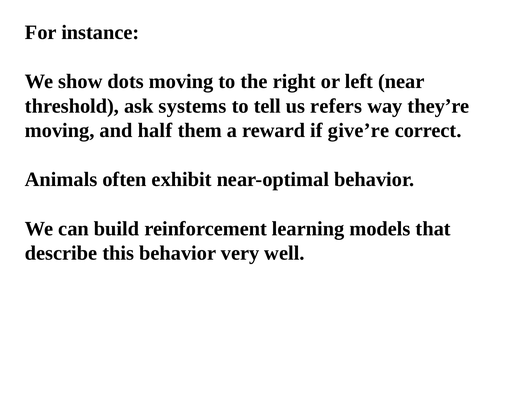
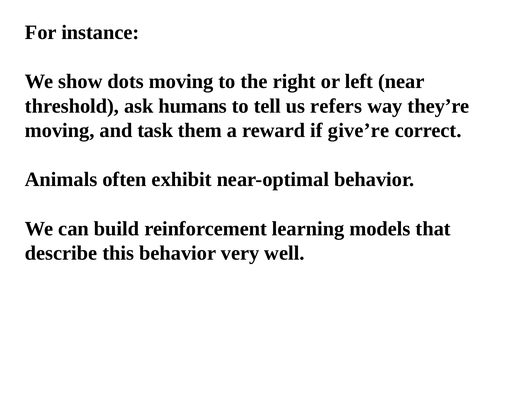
systems: systems -> humans (193, 106)
half: half -> task (155, 130)
